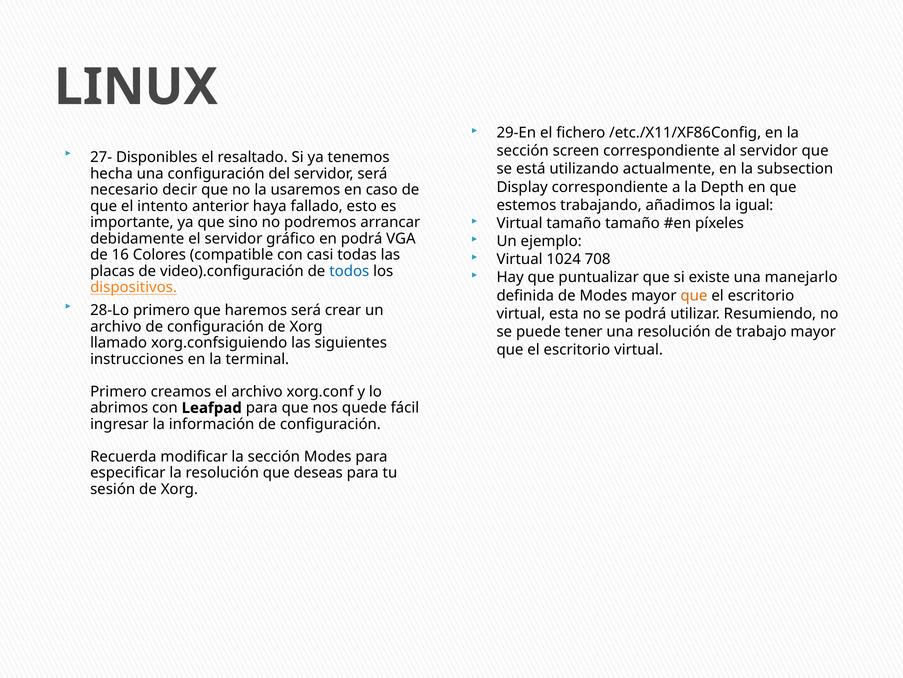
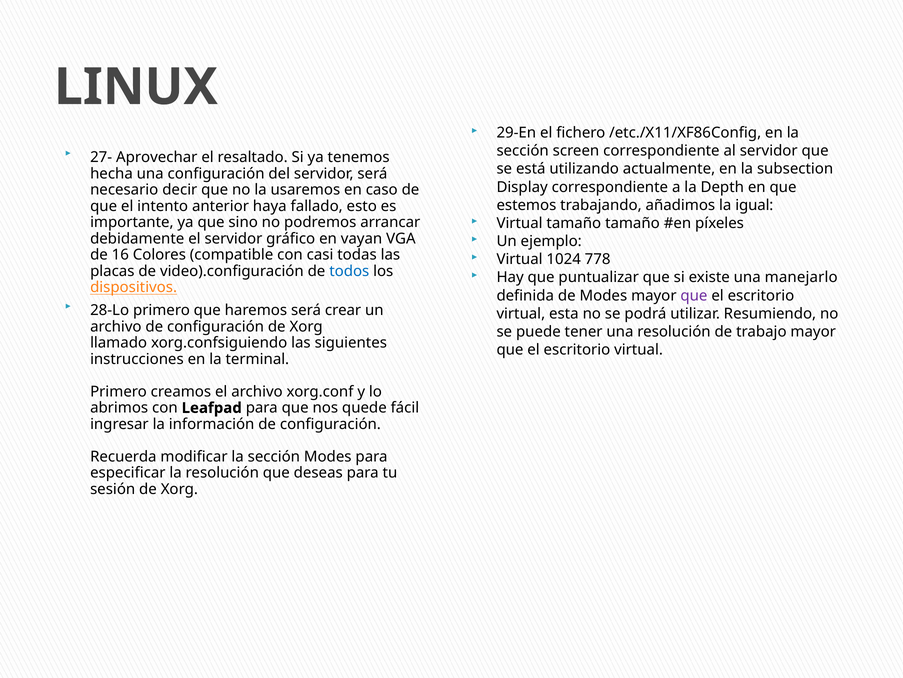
Disponibles: Disponibles -> Aprovechar (157, 157)
en podrá: podrá -> vayan (362, 238)
708: 708 -> 778 (598, 259)
que colour: orange -> purple (694, 295)
